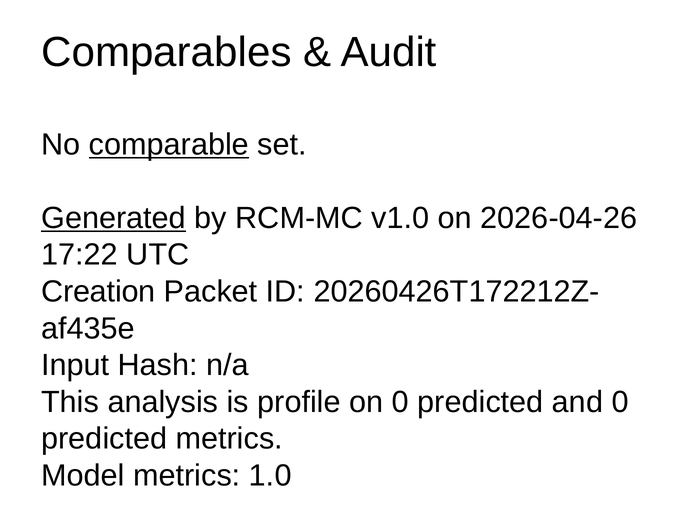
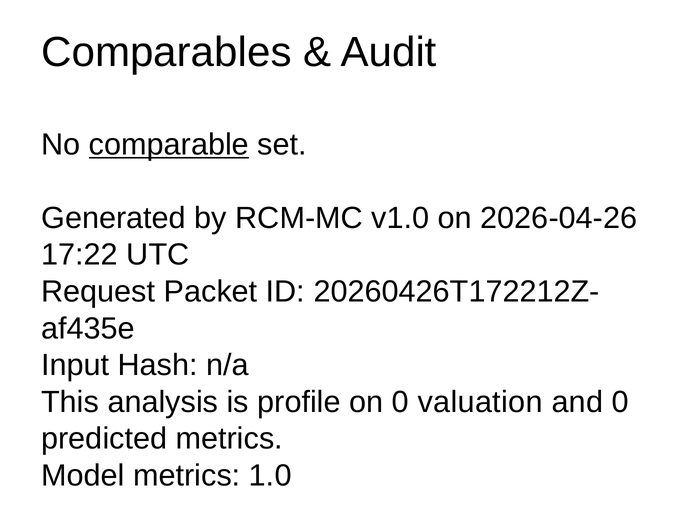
Generated underline: present -> none (114, 218)
Creation: Creation -> Request (98, 292)
on 0 predicted: predicted -> valuation (480, 402)
